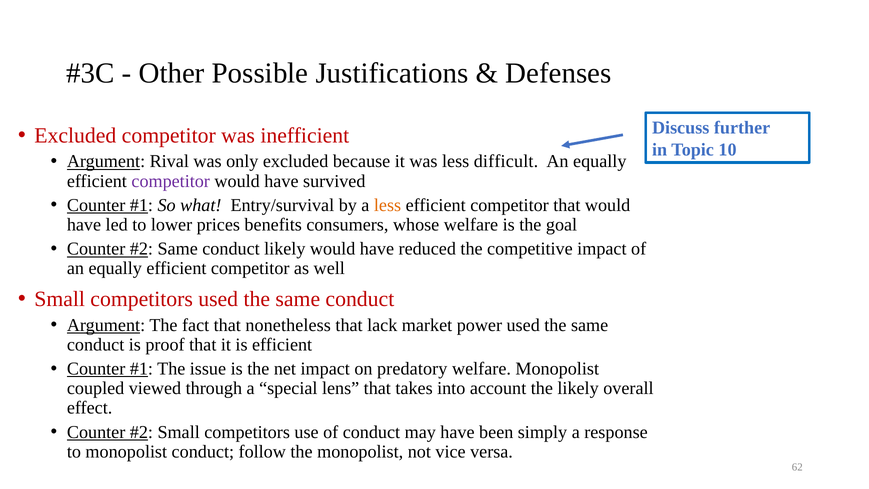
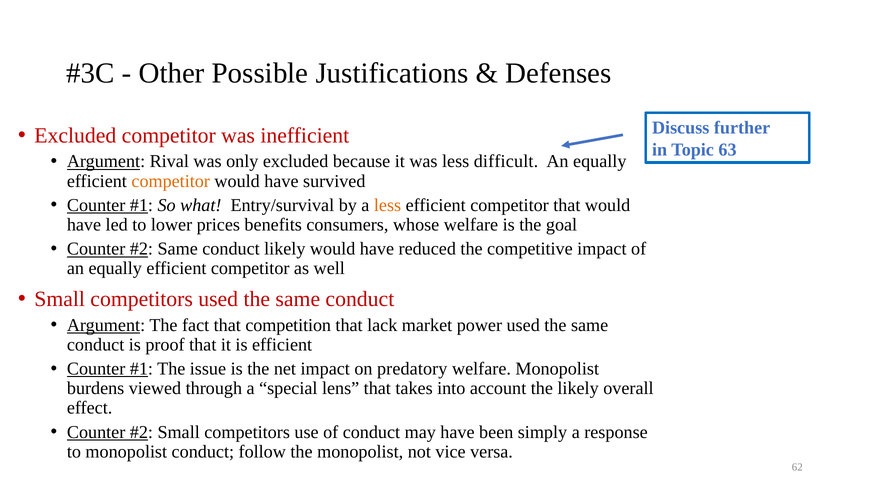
10: 10 -> 63 (728, 150)
competitor colour: purple -> orange (171, 181)
nonetheless: nonetheless -> competition (288, 325)
coupled: coupled -> burdens (96, 388)
